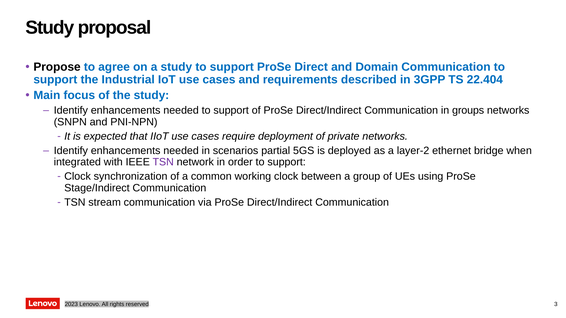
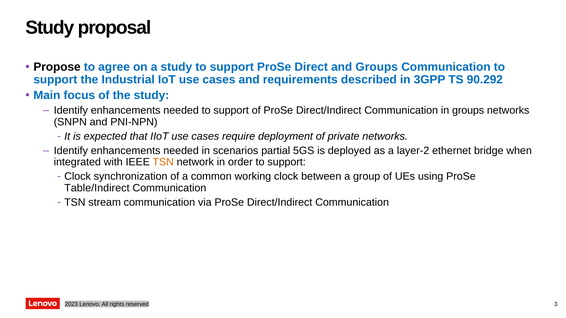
and Domain: Domain -> Groups (377, 67)
22.404: 22.404 -> 90.292 (485, 80)
TSN colour: purple -> orange (163, 162)
Stage/Indirect: Stage/Indirect -> Table/Indirect (97, 188)
